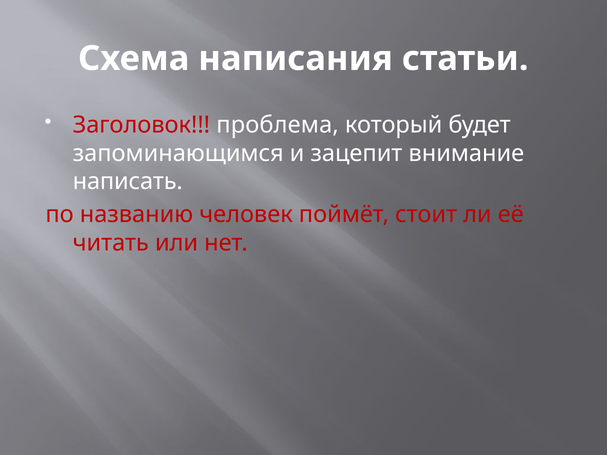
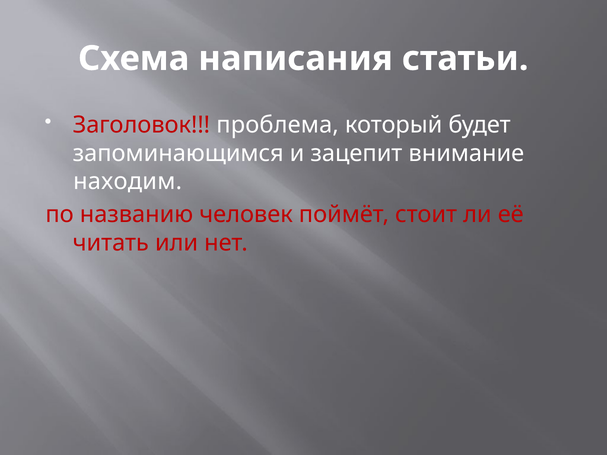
написать: написать -> находим (128, 182)
